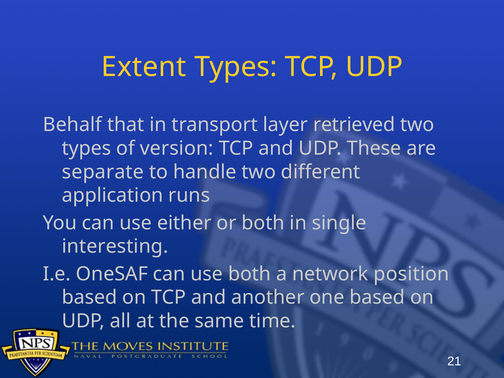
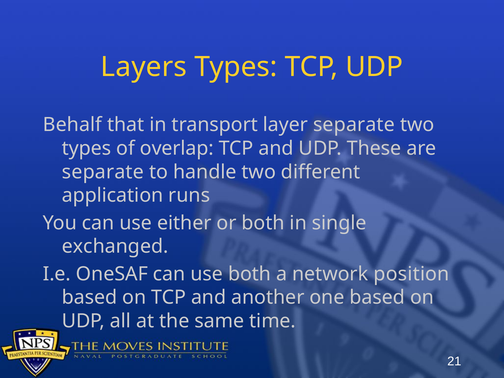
Extent: Extent -> Layers (144, 67)
layer retrieved: retrieved -> separate (354, 125)
version: version -> overlap (177, 148)
interesting: interesting -> exchanged (115, 246)
